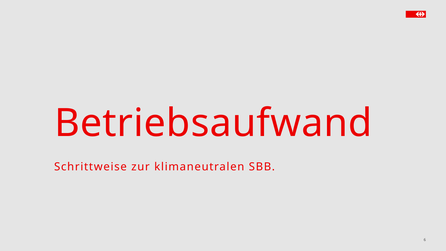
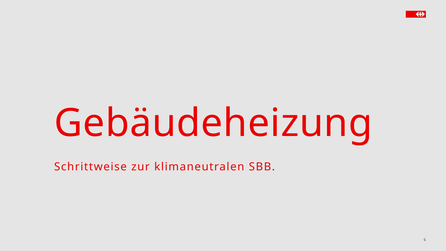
Betriebsaufwand: Betriebsaufwand -> Gebäudeheizung (213, 123)
